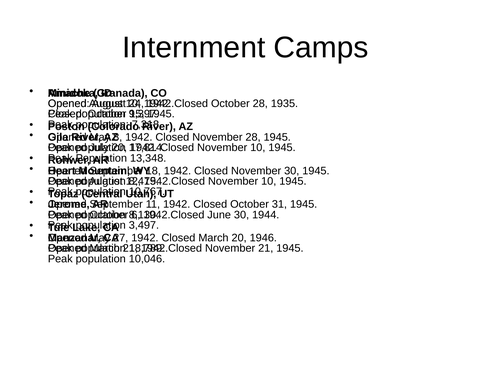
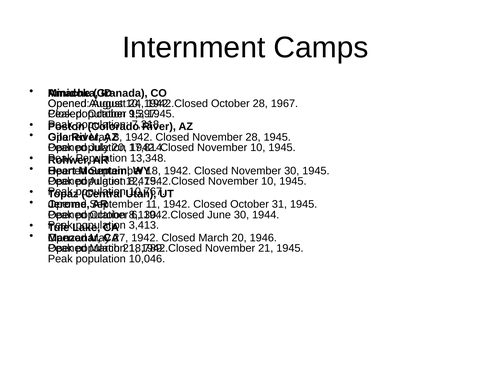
1935: 1935 -> 1967 (284, 104)
3,497: 3,497 -> 3,413 (144, 225)
